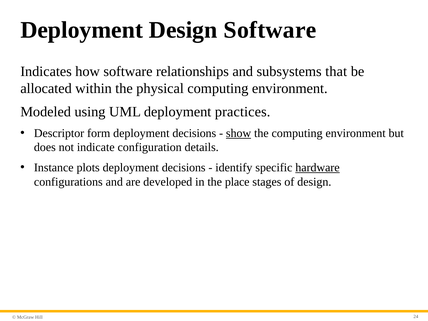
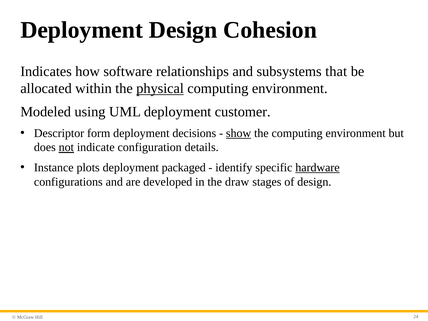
Design Software: Software -> Cohesion (270, 30)
physical underline: none -> present (160, 89)
practices: practices -> customer (243, 112)
not underline: none -> present (66, 147)
decisions: decisions -> packaged (184, 168)
place: place -> draw (237, 182)
